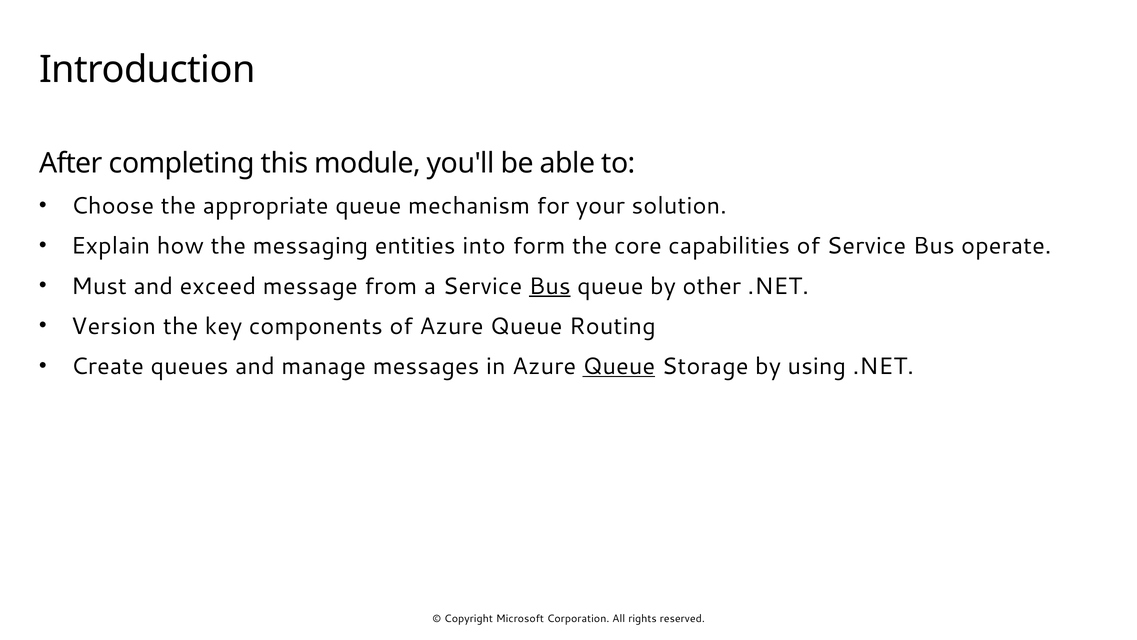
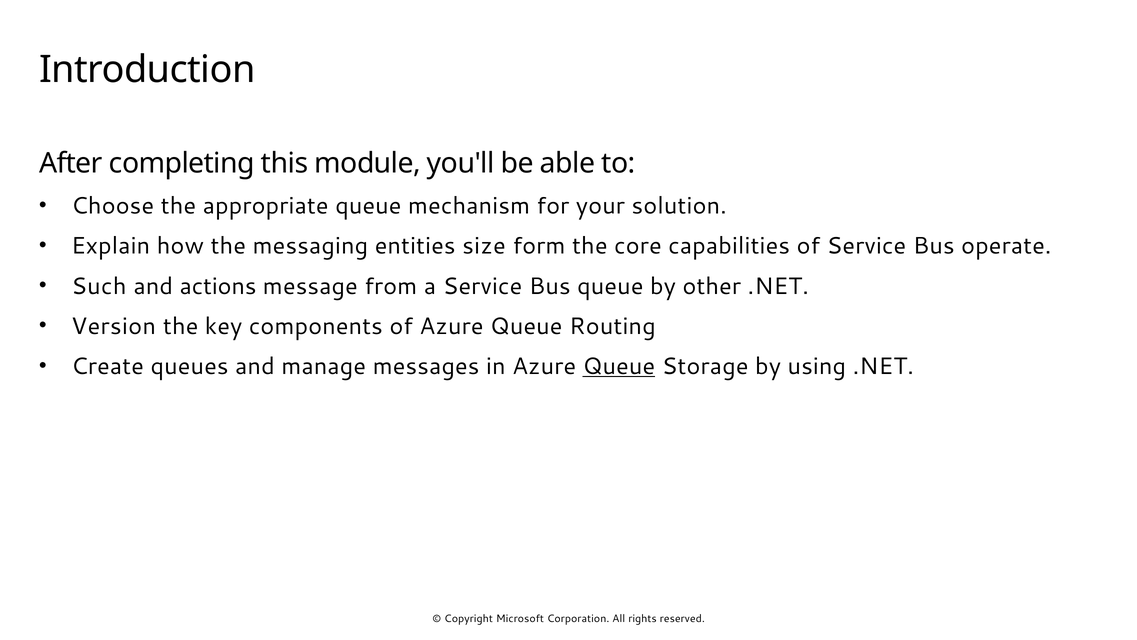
into: into -> size (484, 246)
Must: Must -> Such (99, 286)
exceed: exceed -> actions (218, 286)
Bus underline: present -> none (550, 286)
